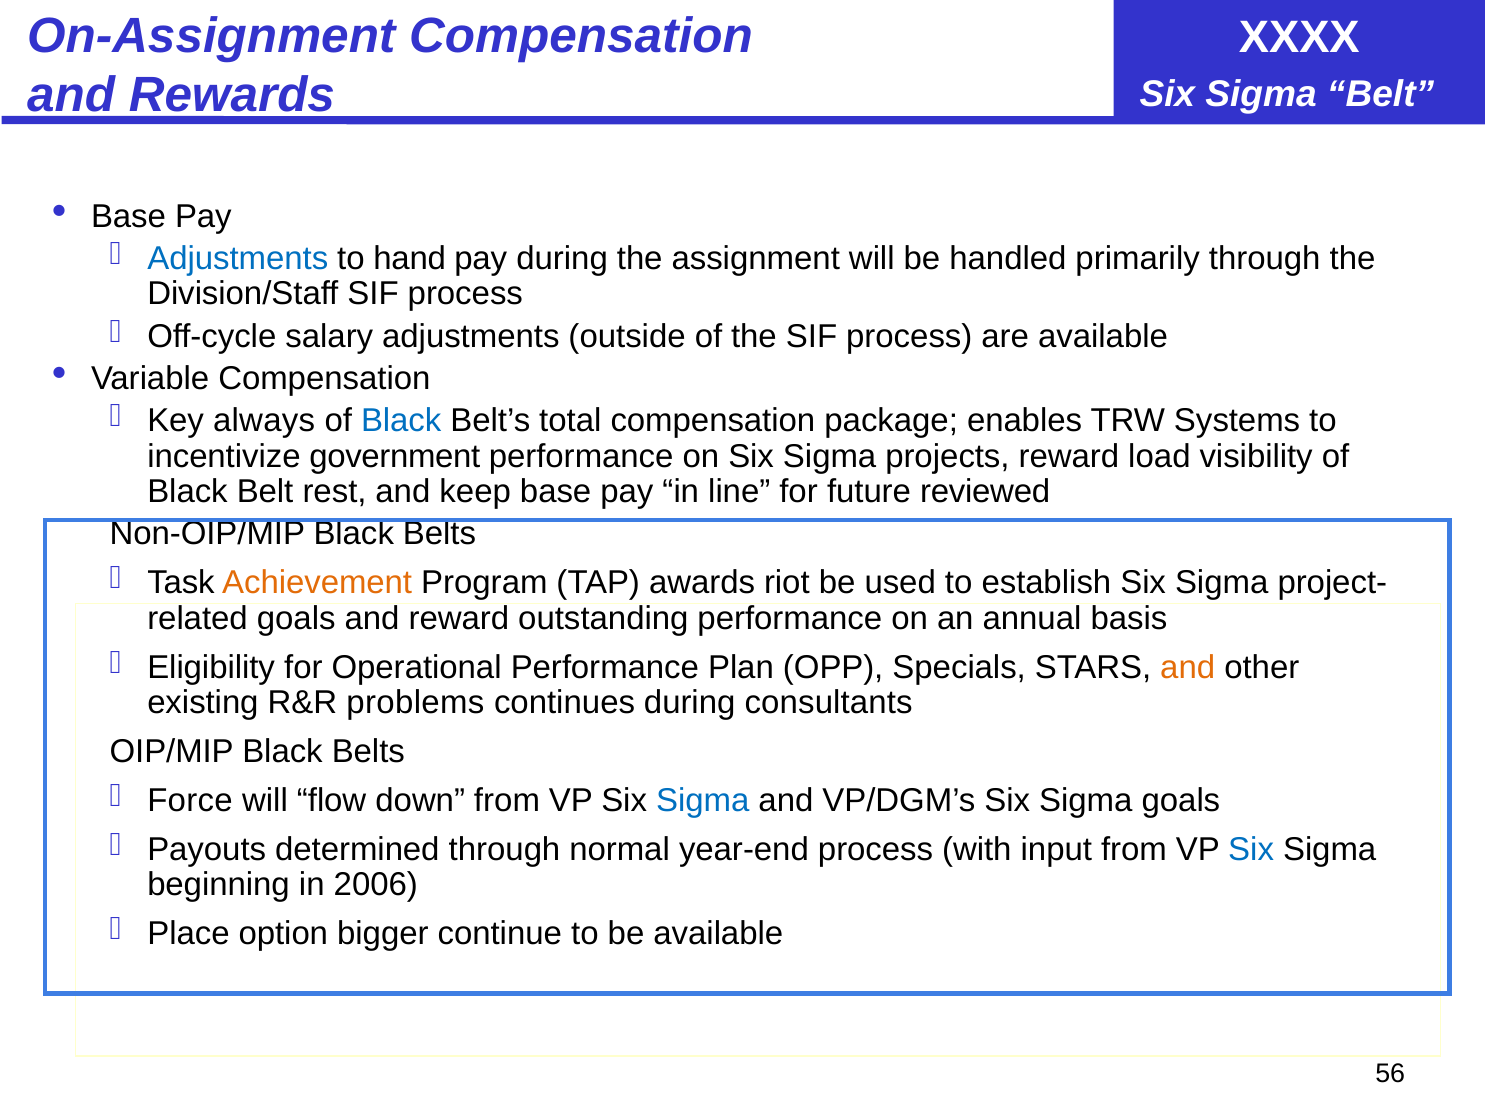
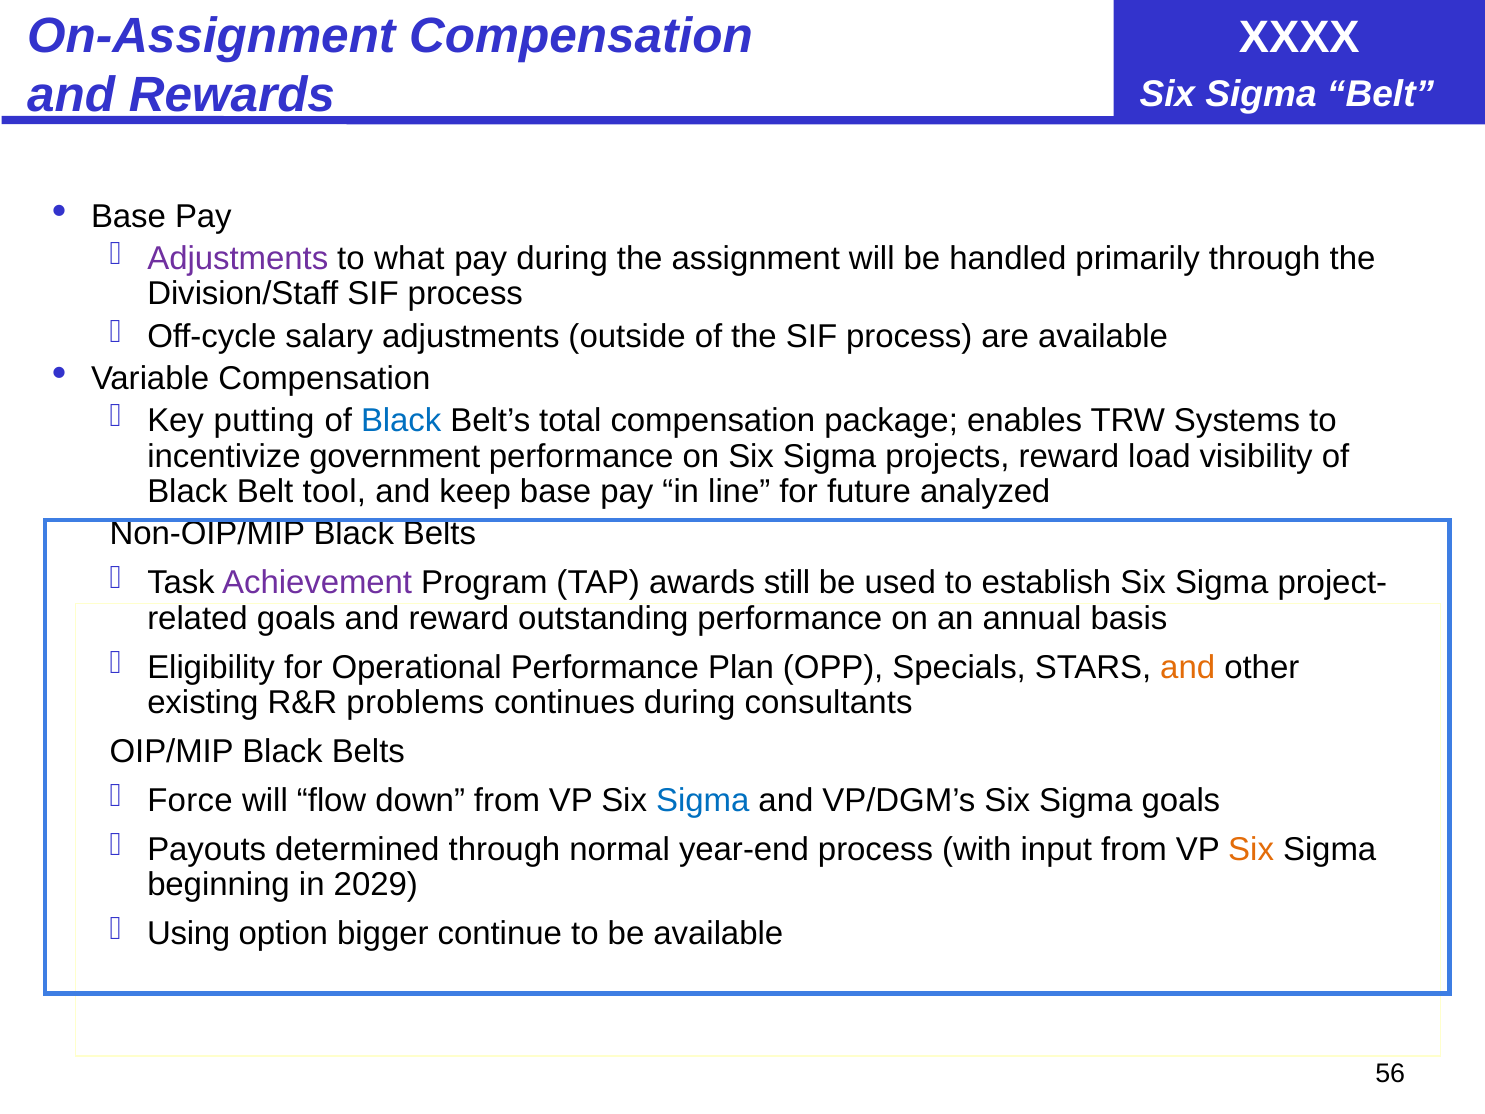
Adjustments colour: blue -> purple (238, 258)
hand: hand -> what (409, 258)
always: always -> putting (264, 421)
rest: rest -> tool (334, 492)
reviewed: reviewed -> analyzed (985, 492)
Achievement colour: orange -> purple (317, 583)
riot: riot -> still (787, 583)
Six colour: blue -> orange (1251, 849)
2006: 2006 -> 2029 (376, 885)
Place: Place -> Using (189, 934)
